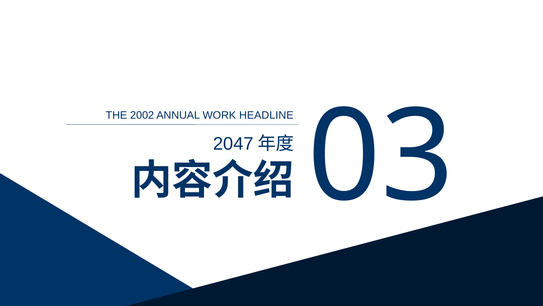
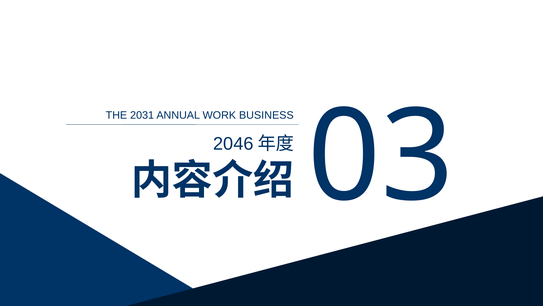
2002: 2002 -> 2031 (142, 115)
HEADLINE: HEADLINE -> BUSINESS (266, 115)
2047: 2047 -> 2046 (233, 144)
